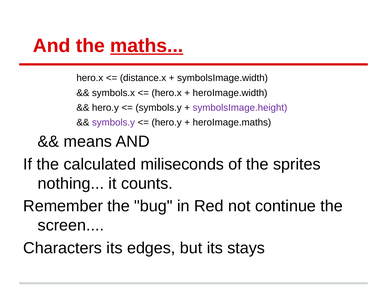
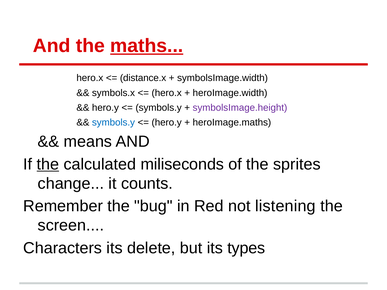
symbols.y colour: purple -> blue (113, 123)
the underline: none -> present (48, 164)
nothing: nothing -> change (71, 184)
continue: continue -> listening (285, 206)
edges: edges -> delete (151, 248)
stays: stays -> types (246, 248)
